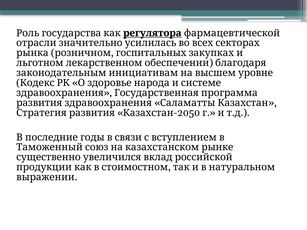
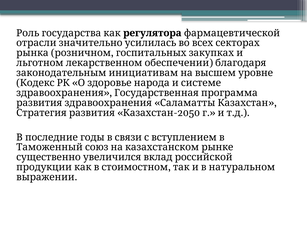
регулятора underline: present -> none (152, 33)
